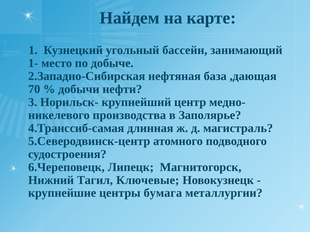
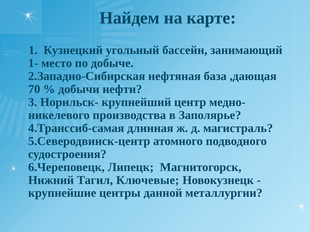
бумага: бумага -> данной (163, 193)
